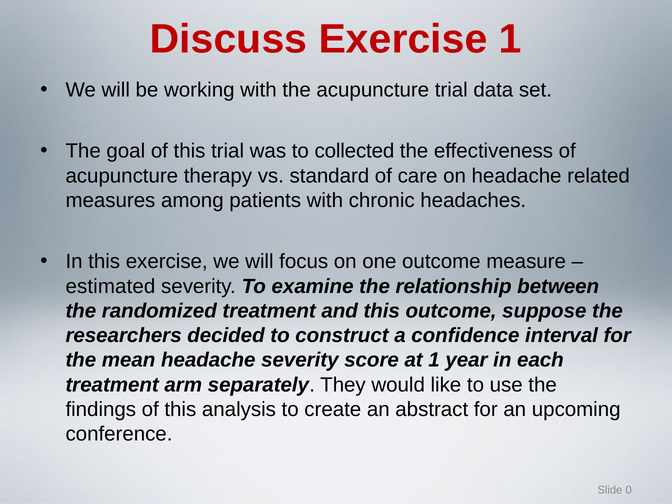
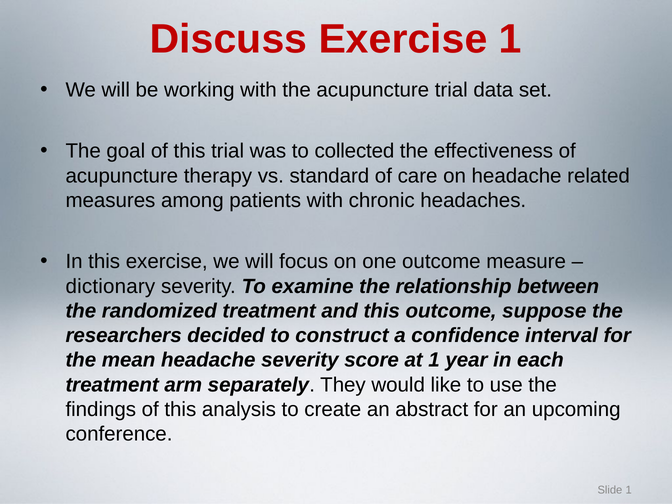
estimated: estimated -> dictionary (110, 286)
Slide 0: 0 -> 1 (629, 490)
